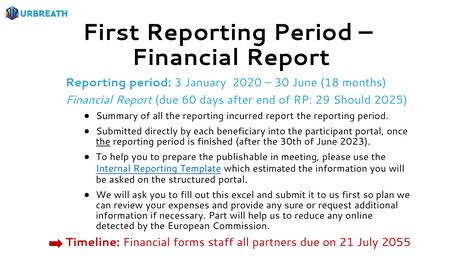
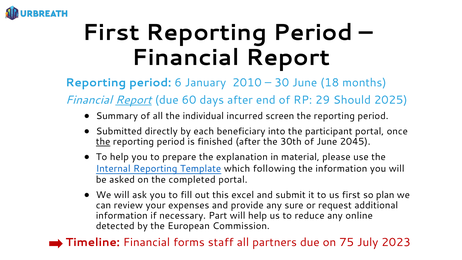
3: 3 -> 6 (178, 83)
2020: 2020 -> 2010 (247, 83)
Report underline: none -> present (134, 100)
all the reporting: reporting -> individual (203, 116)
incurred report: report -> screen (280, 116)
2023: 2023 -> 2045 (355, 142)
publishable: publishable -> explanation (242, 157)
meeting: meeting -> material (300, 157)
estimated: estimated -> following (274, 169)
structured: structured -> completed (192, 180)
21: 21 -> 75 (347, 242)
2055: 2055 -> 2023 (396, 242)
